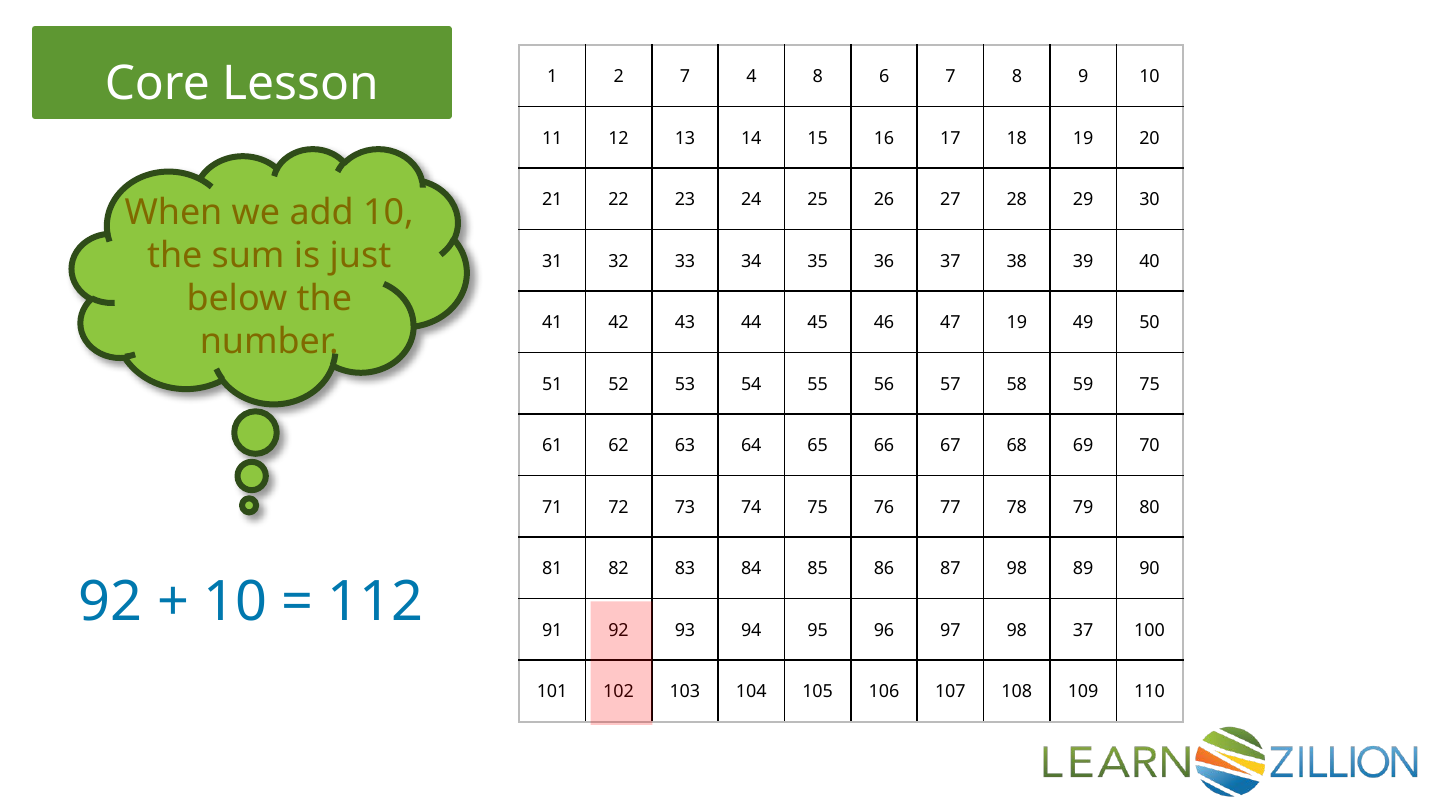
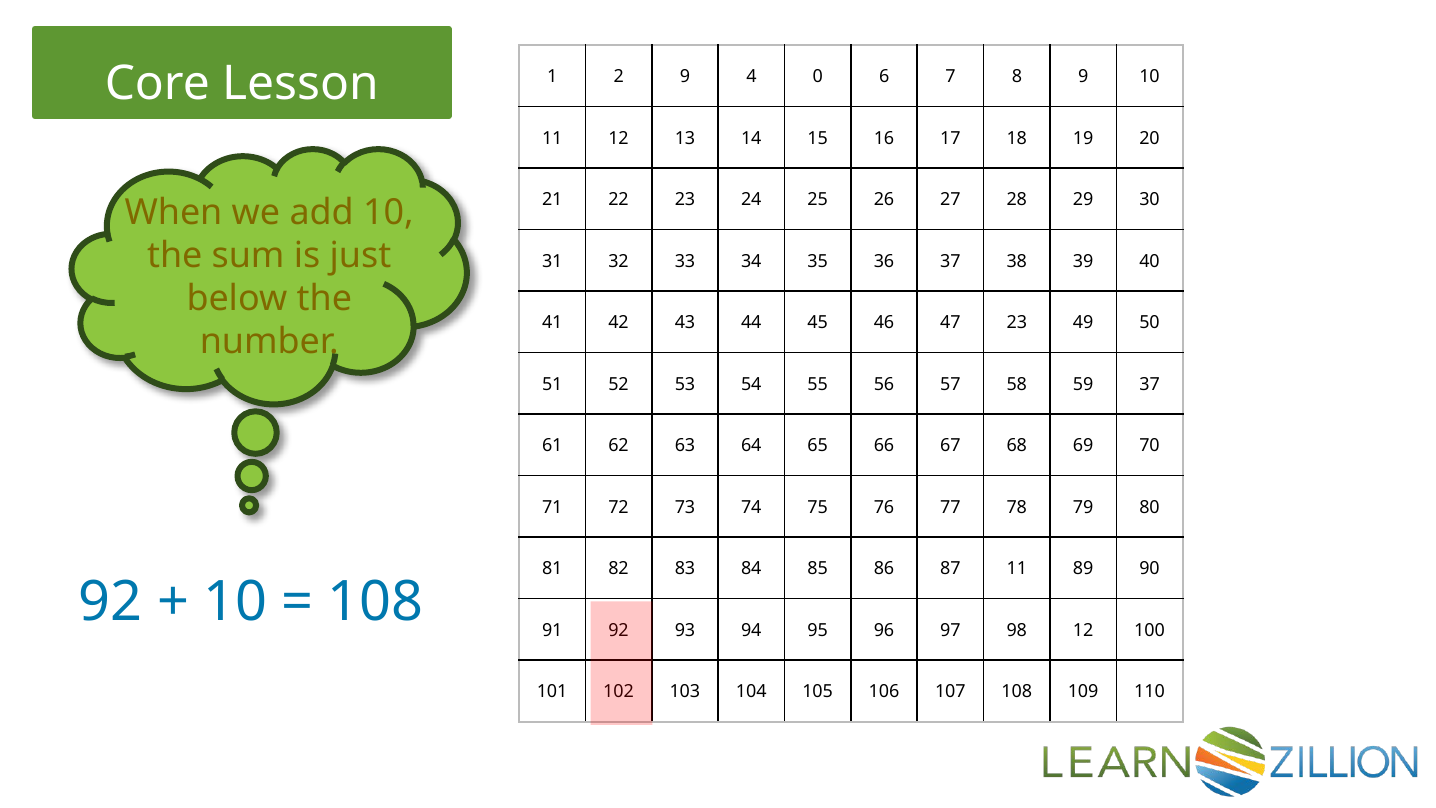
2 7: 7 -> 9 (685, 77)
4 8: 8 -> 0 (818, 77)
47 19: 19 -> 23 (1017, 323)
59 75: 75 -> 37 (1150, 384)
87 98: 98 -> 11 (1017, 569)
112: 112 -> 108 (376, 602)
98 37: 37 -> 12 (1083, 630)
